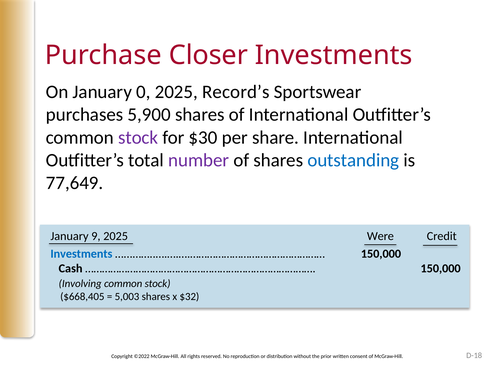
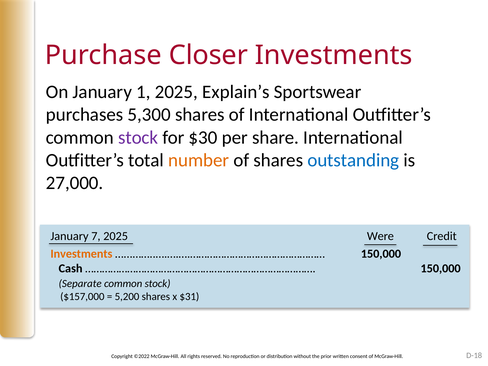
0: 0 -> 1 (143, 92)
Record’s: Record’s -> Explain’s (236, 92)
5,900: 5,900 -> 5,300 (149, 115)
number colour: purple -> orange (199, 160)
77,649: 77,649 -> 27,000 (75, 183)
9: 9 -> 7 (96, 236)
Investments colour: blue -> orange (81, 254)
Involving: Involving -> Separate (80, 283)
$668,405: $668,405 -> $157,000 (82, 297)
5,003: 5,003 -> 5,200 (127, 297)
$32: $32 -> $31 (189, 297)
